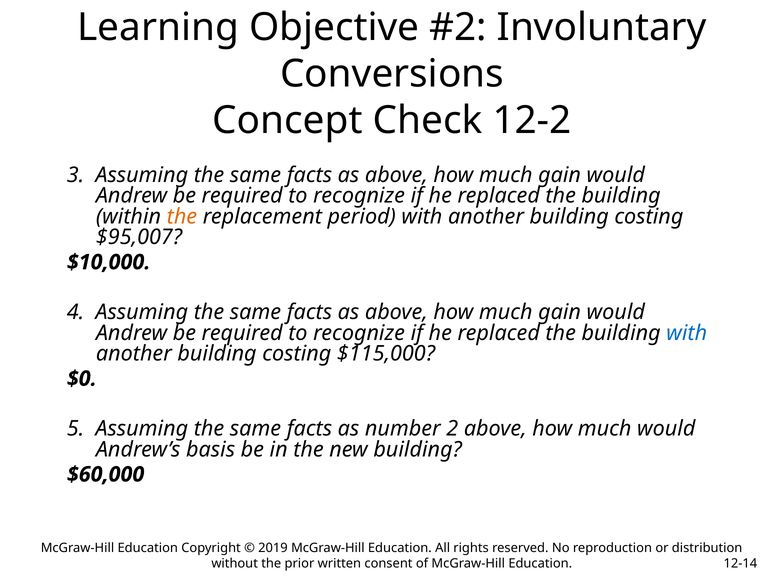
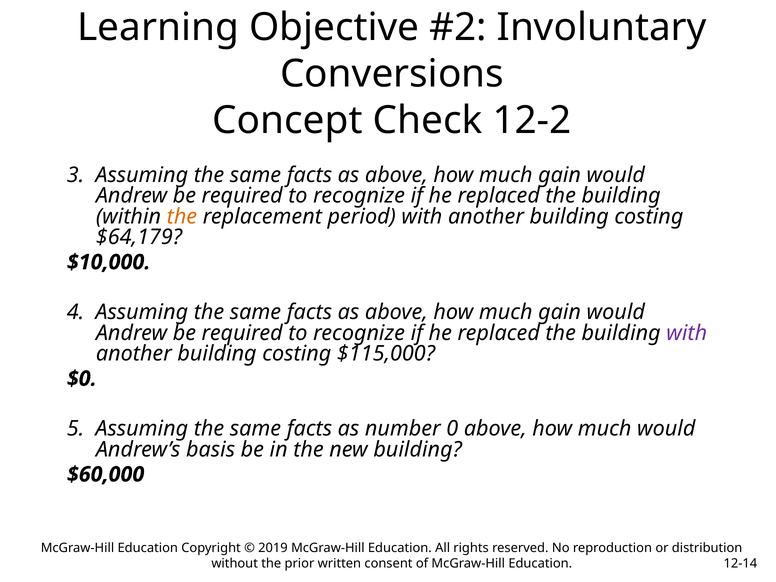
$95,007: $95,007 -> $64,179 (139, 237)
with colour: blue -> purple (687, 333)
2: 2 -> 0 (452, 429)
